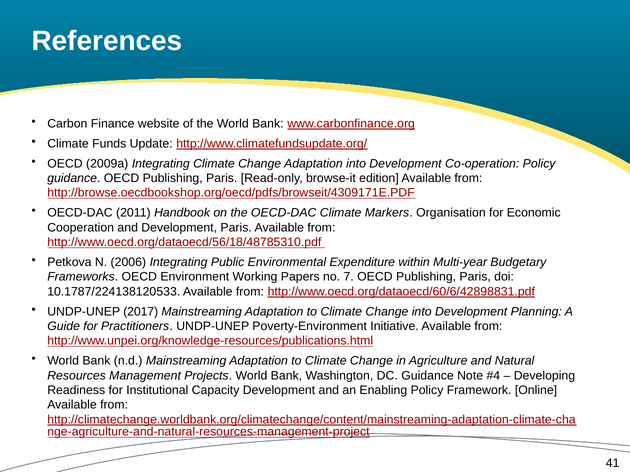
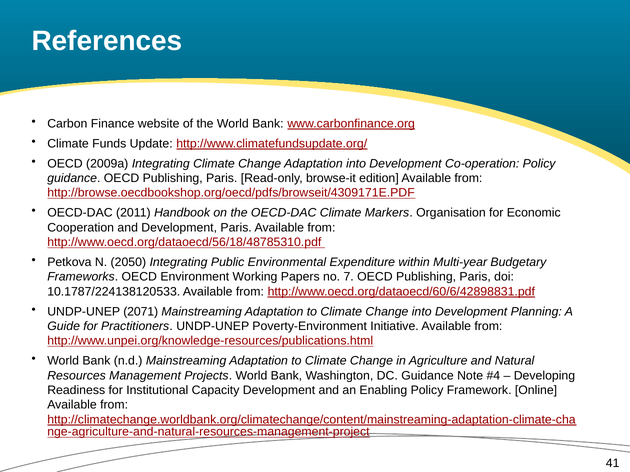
2006: 2006 -> 2050 (128, 262)
2017: 2017 -> 2071 (141, 312)
